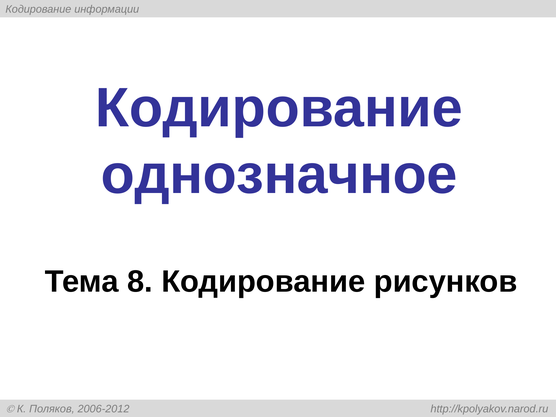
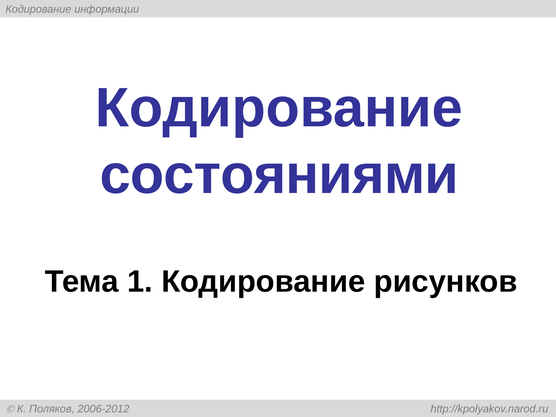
однозначное: однозначное -> состояниями (279, 175)
8: 8 -> 1 (140, 282)
